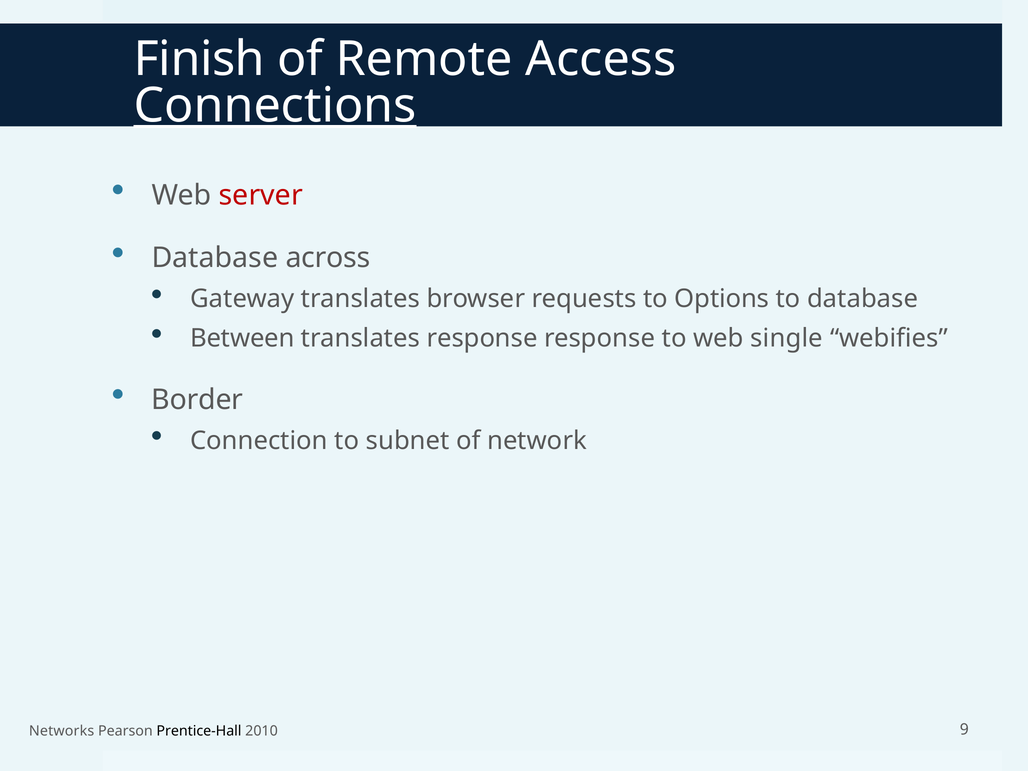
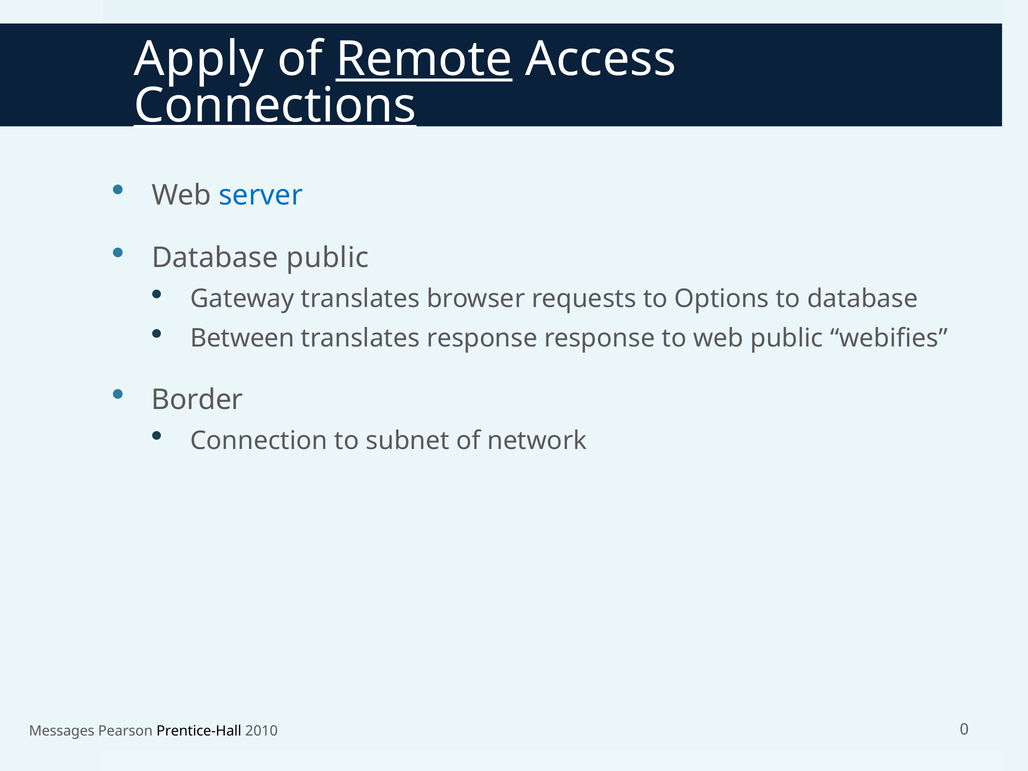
Finish: Finish -> Apply (199, 59)
Remote underline: none -> present (424, 59)
server colour: red -> blue (261, 195)
Database across: across -> public (328, 258)
web single: single -> public (787, 338)
Networks: Networks -> Messages (62, 731)
9: 9 -> 0 (964, 730)
